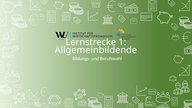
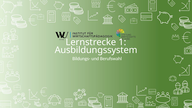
Allgemeinbildende: Allgemeinbildende -> Ausbildungssystem (96, 50)
